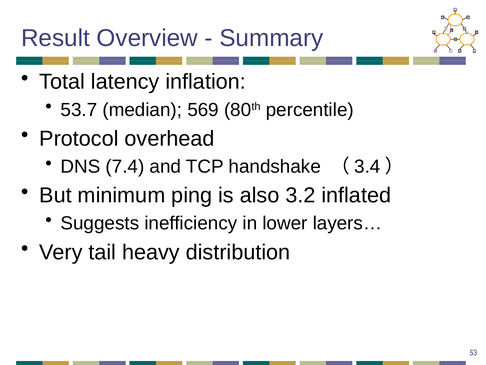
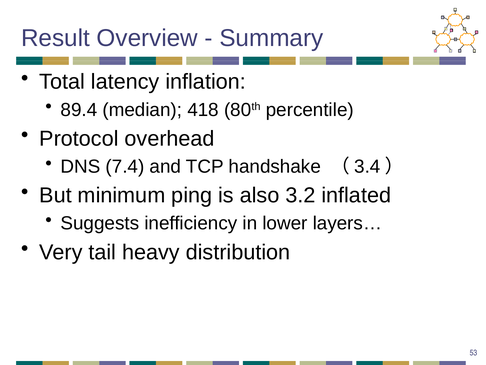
53.7: 53.7 -> 89.4 (79, 110)
569: 569 -> 418 (203, 110)
